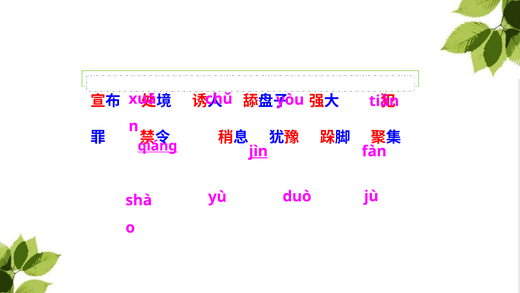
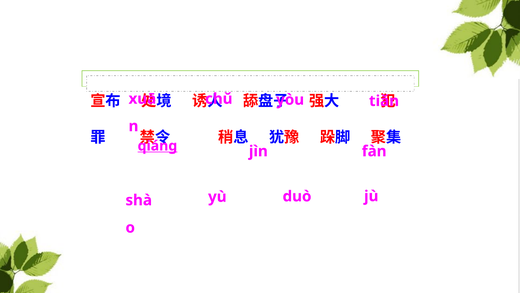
jìn underline: present -> none (258, 151)
